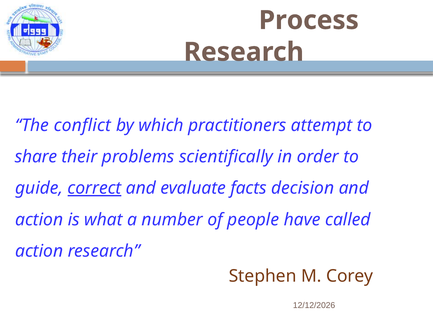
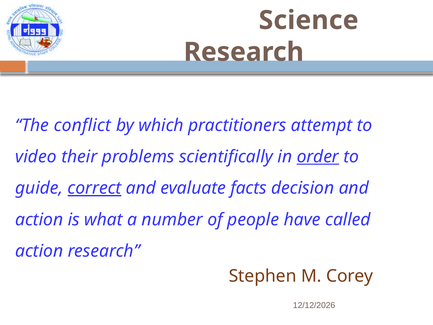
Process: Process -> Science (309, 20)
share: share -> video (36, 157)
order underline: none -> present (318, 157)
